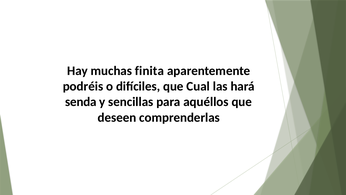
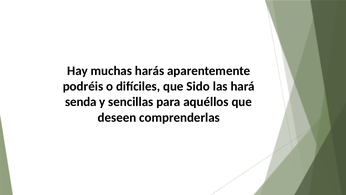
finita: finita -> harás (150, 71)
Cual: Cual -> Sido (198, 86)
